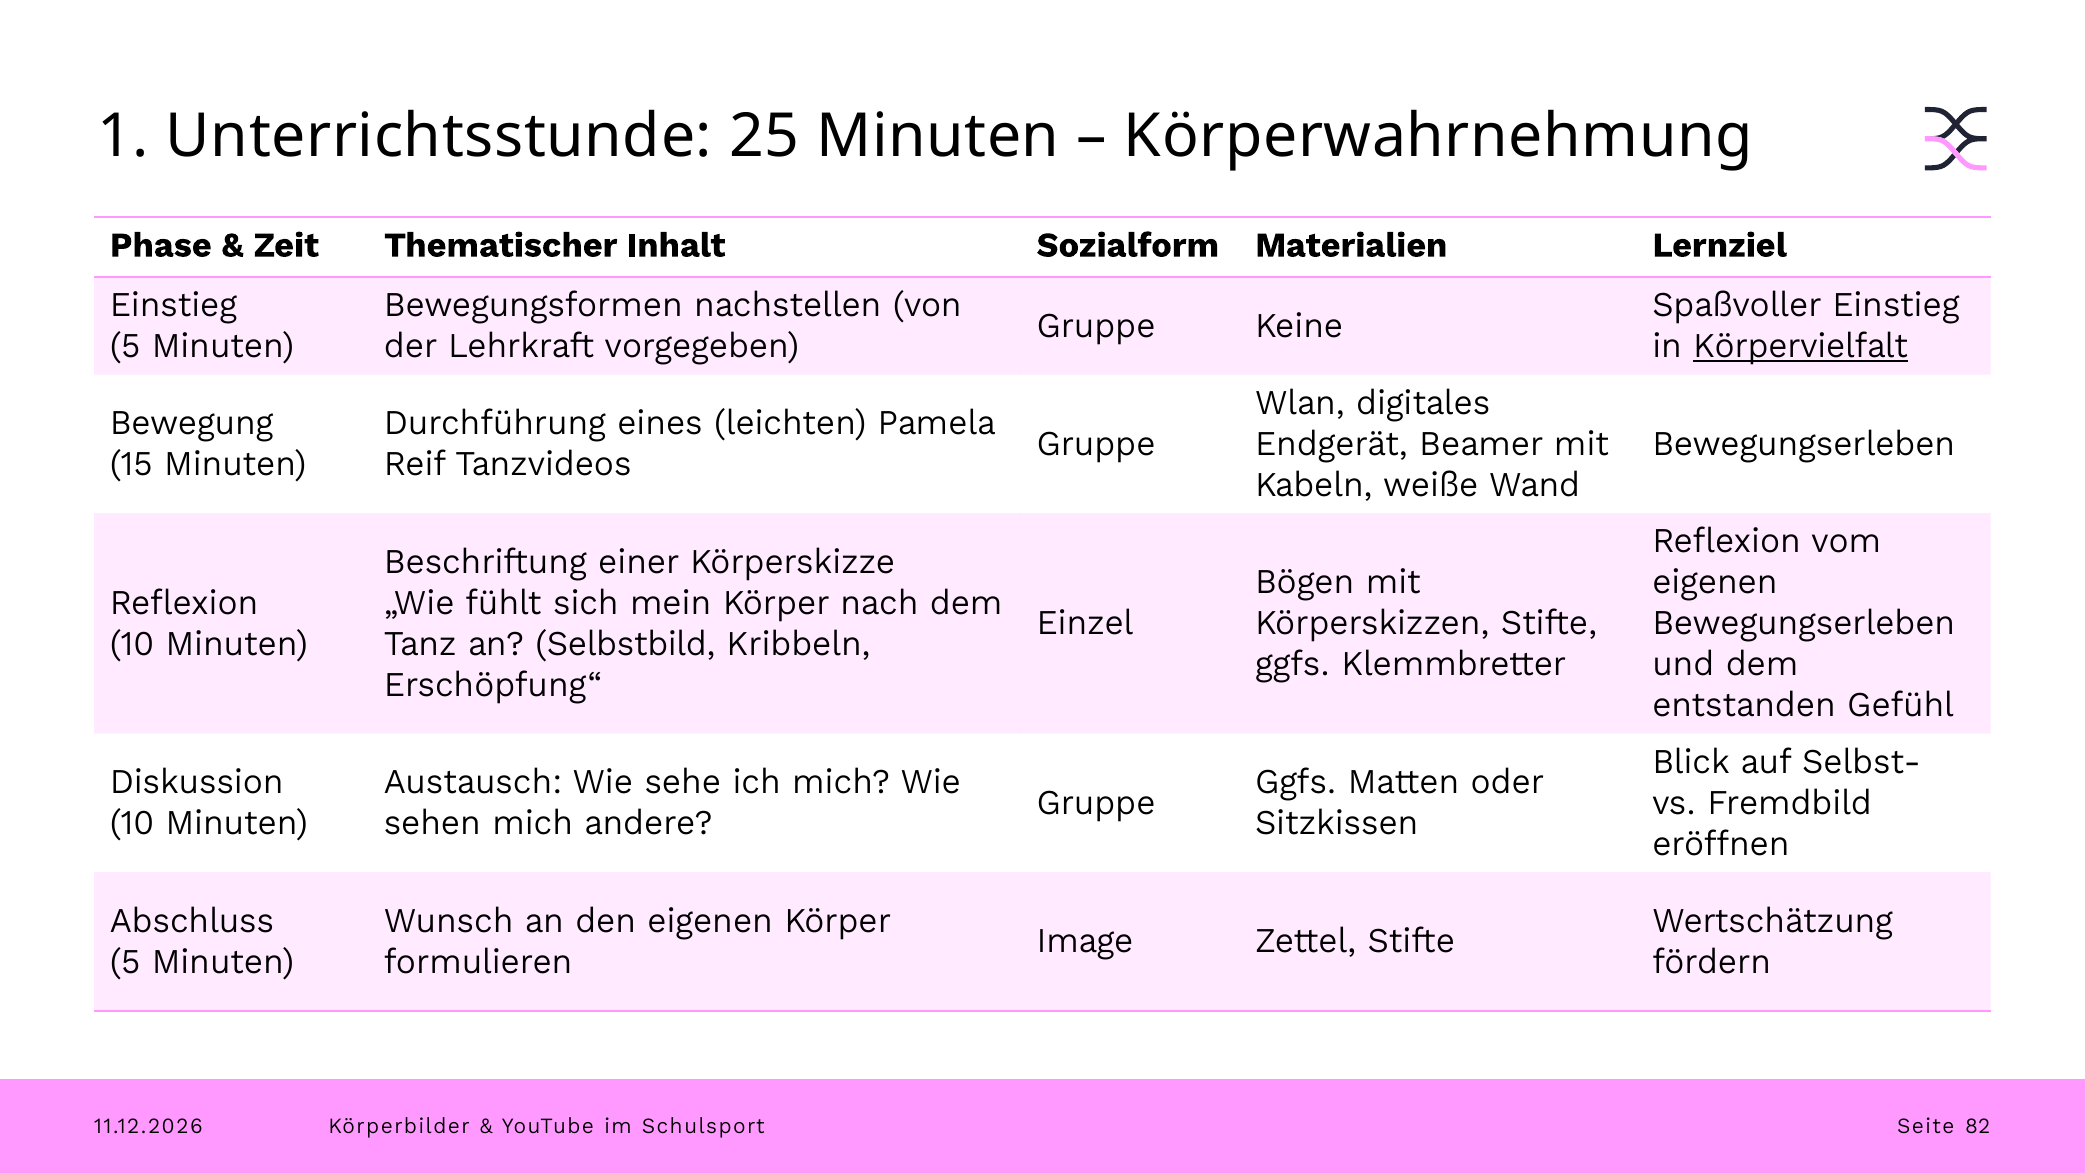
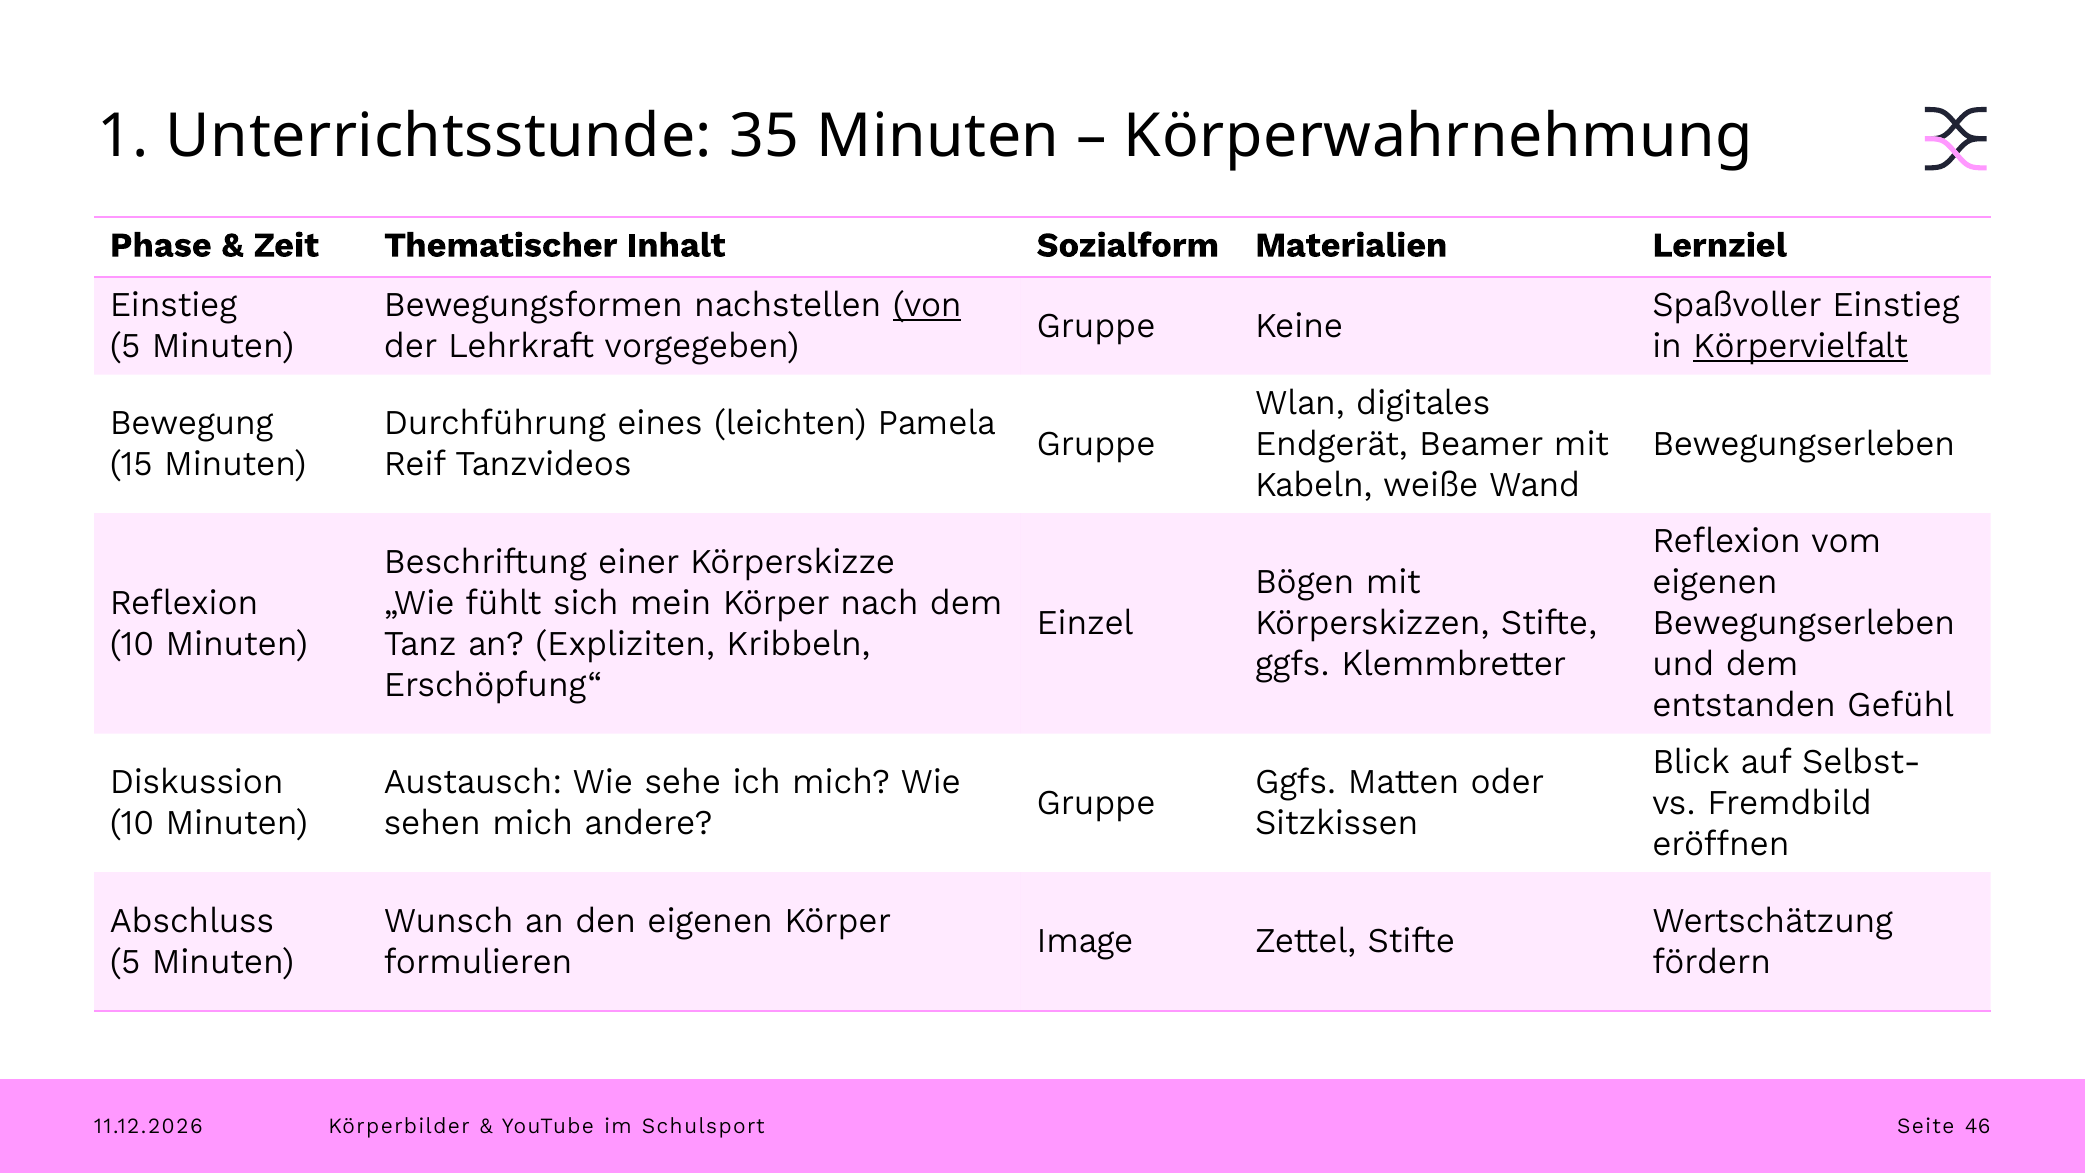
25: 25 -> 35 (764, 137)
von underline: none -> present (927, 305)
Selbstbild: Selbstbild -> Expliziten (625, 644)
82: 82 -> 46 (1978, 1126)
